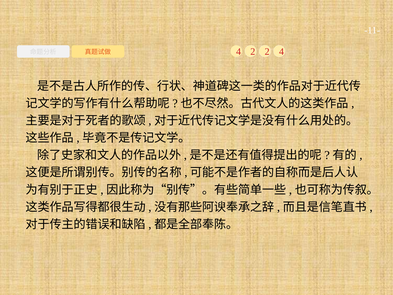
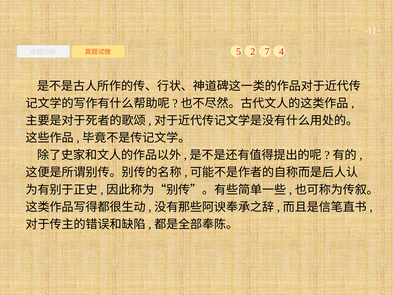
4: 4 -> 5 (239, 52)
2 2: 2 -> 7 (267, 52)
